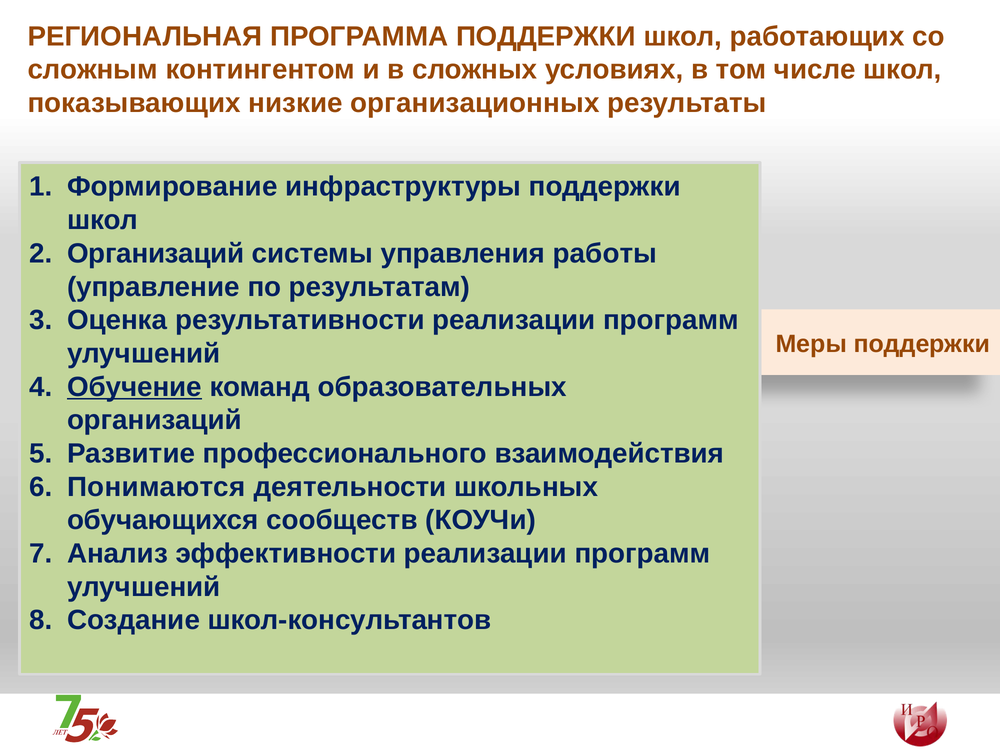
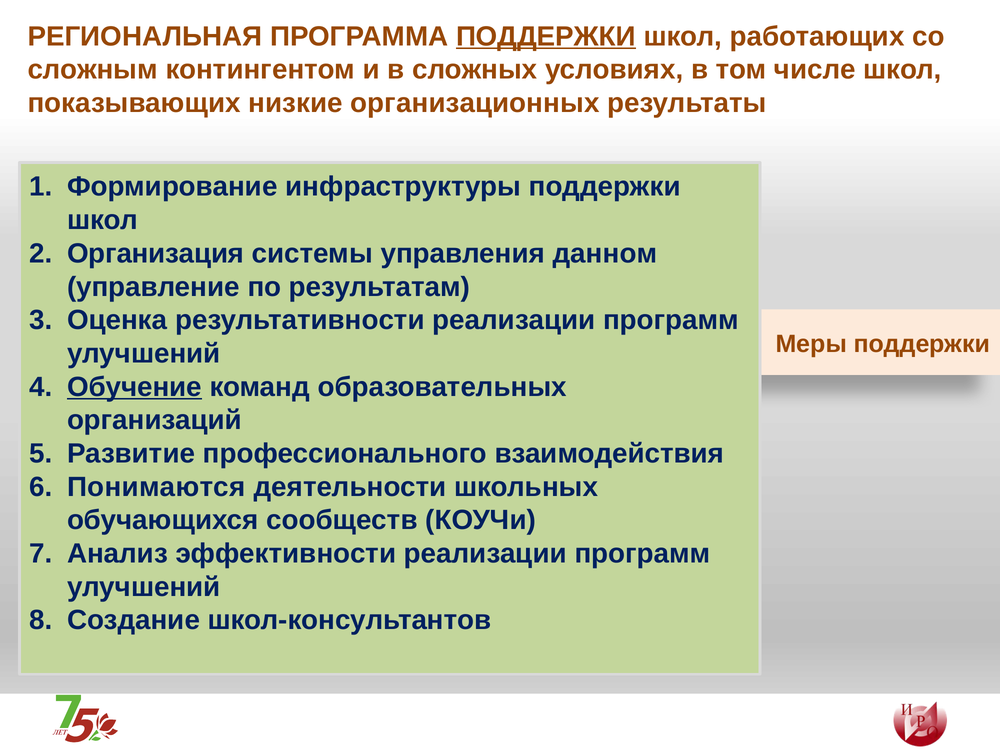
ПОДДЕРЖКИ underline: none -> present (546, 36)
Организаций: Организаций -> Организация (156, 254)
работы: работы -> данном (605, 254)
